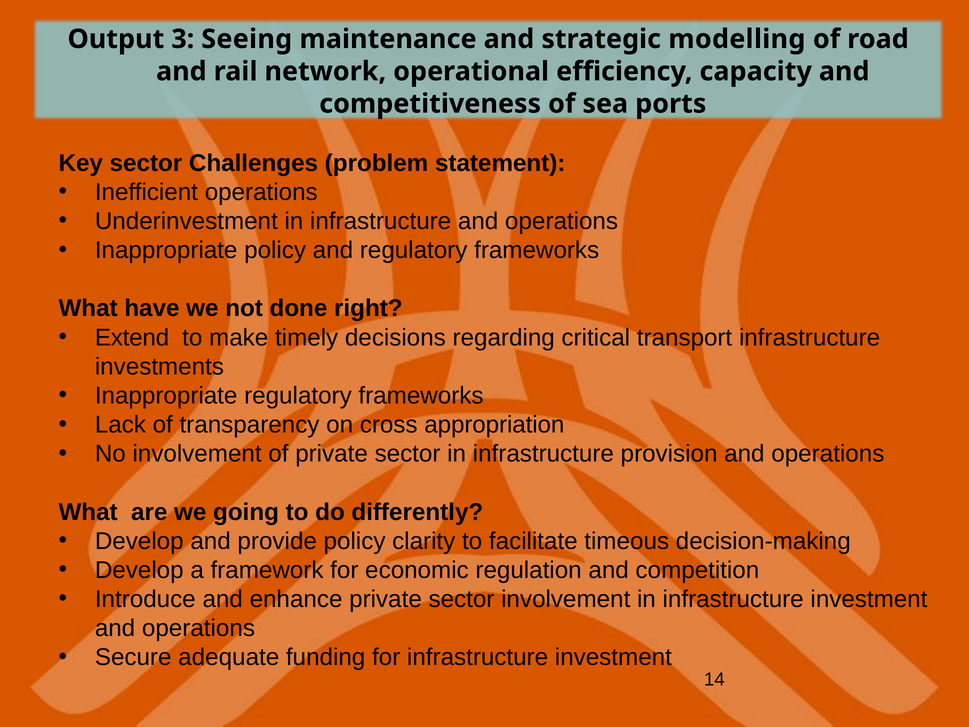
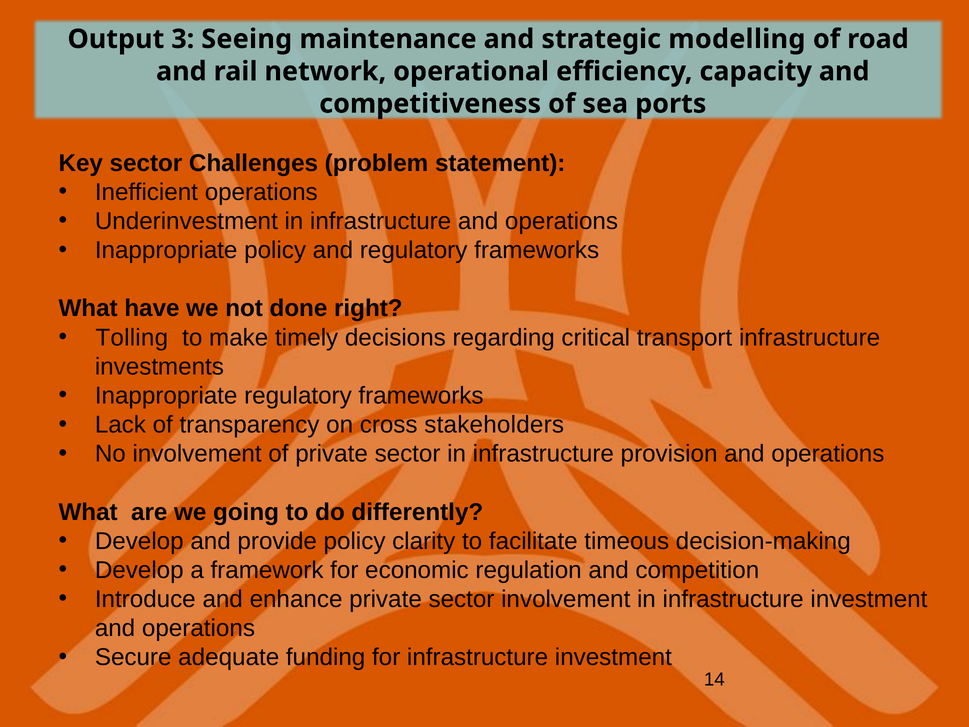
Extend: Extend -> Tolling (132, 337)
appropriation: appropriation -> stakeholders (494, 425)
